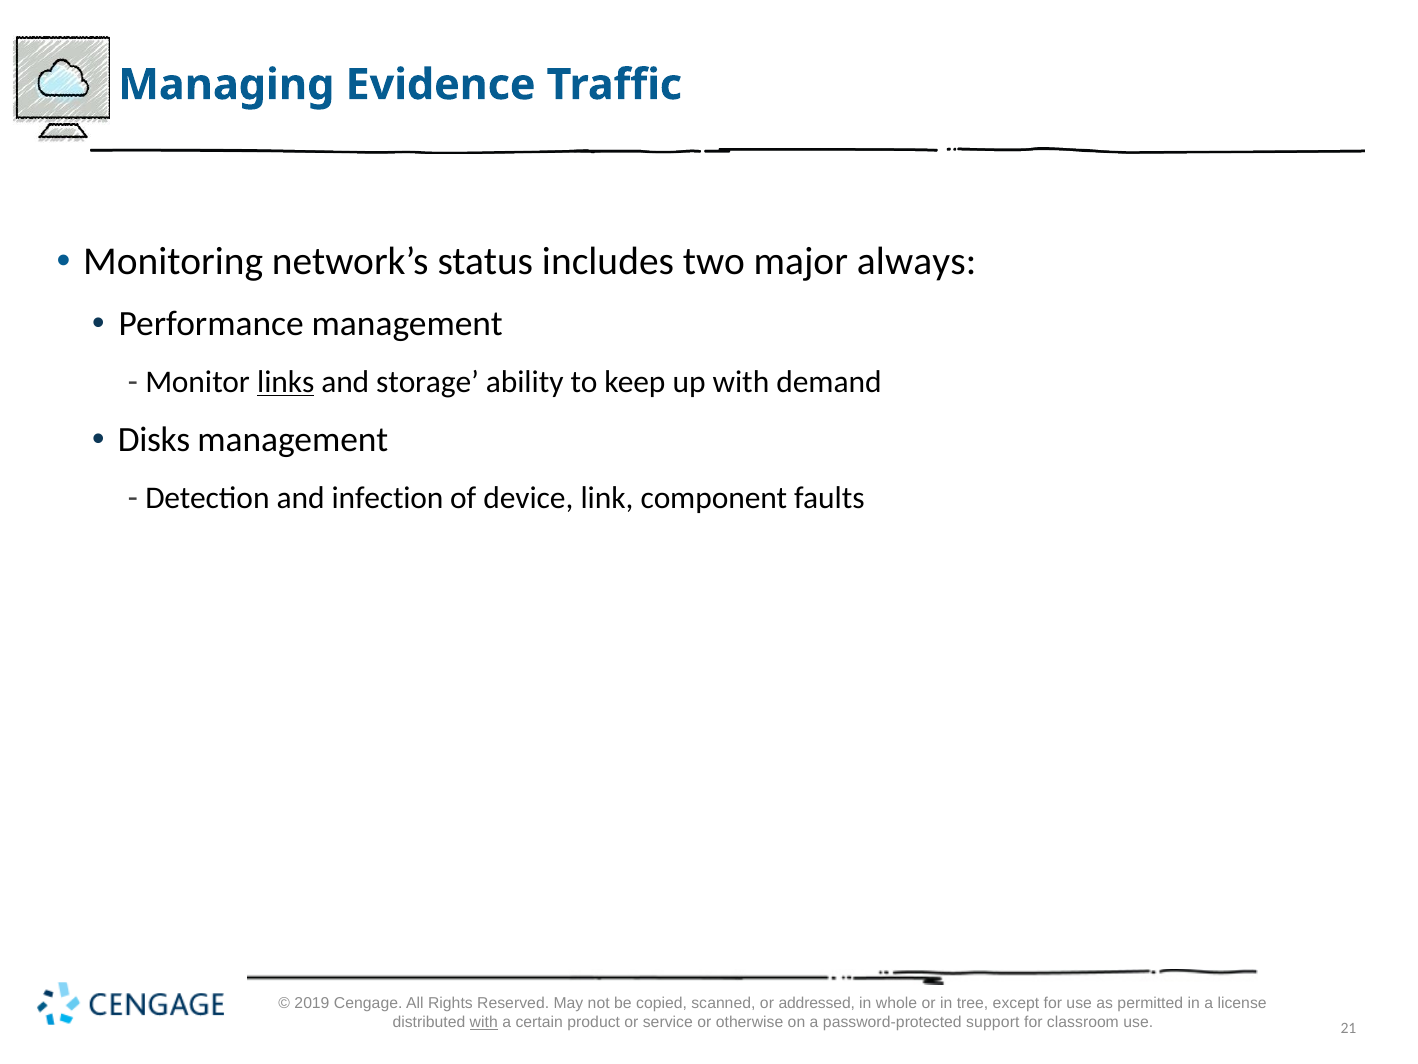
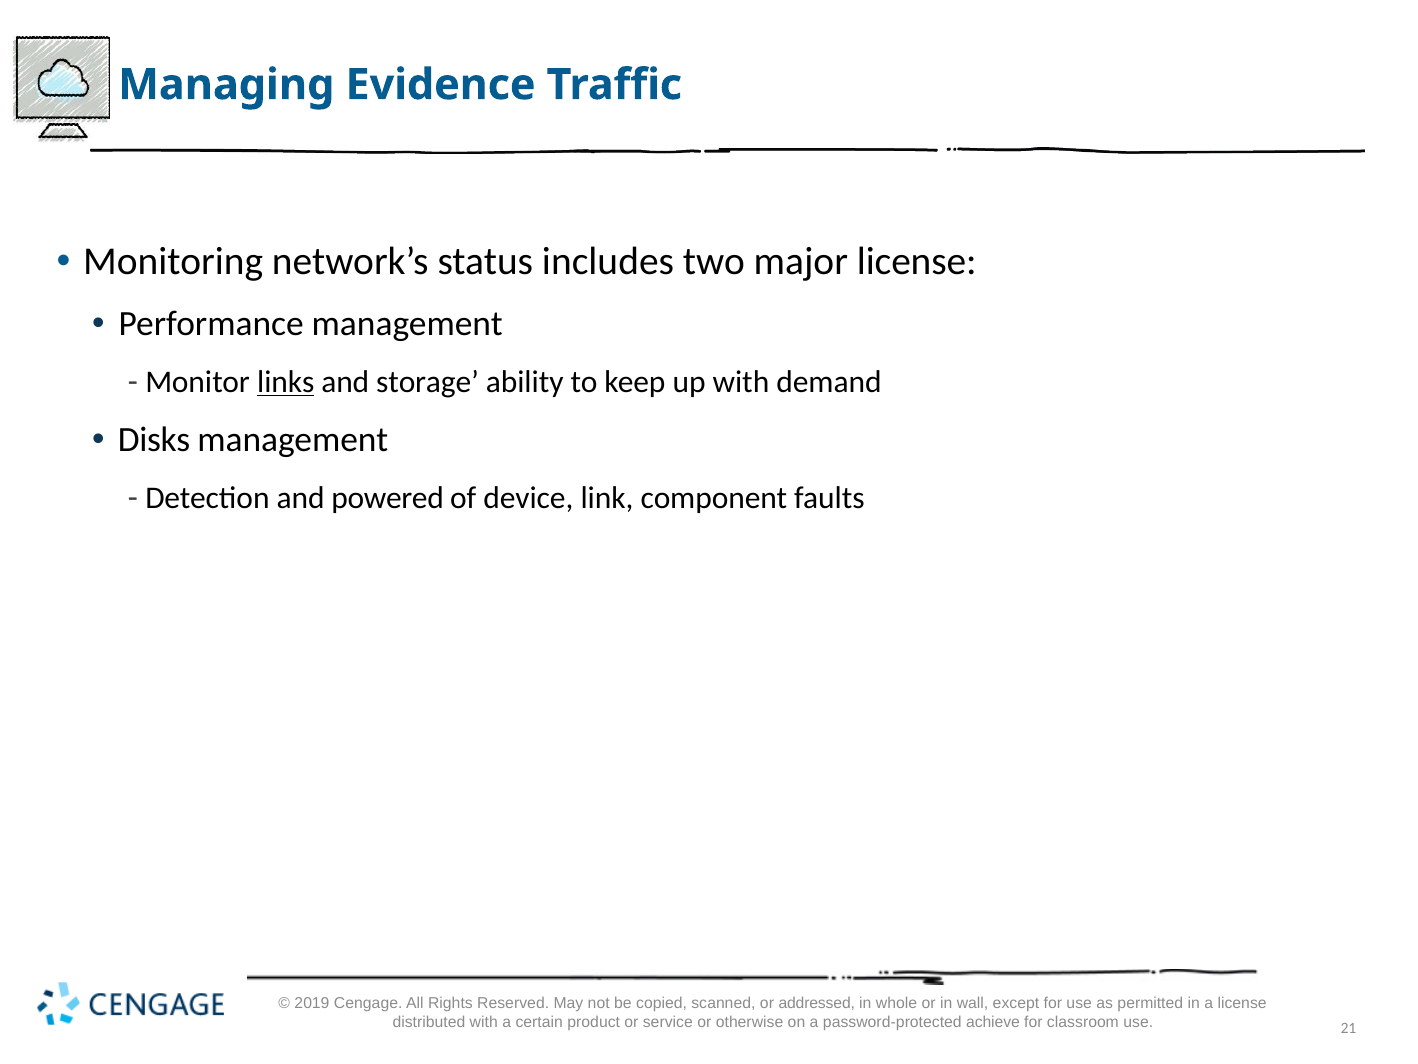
major always: always -> license (917, 262)
infection: infection -> powered (388, 497)
tree: tree -> wall (972, 1003)
with underline: present -> none (484, 1022)
support: support -> achieve (993, 1022)
